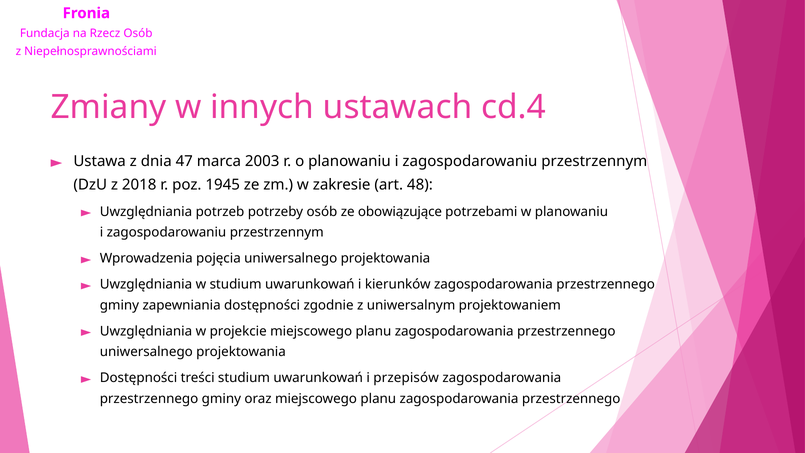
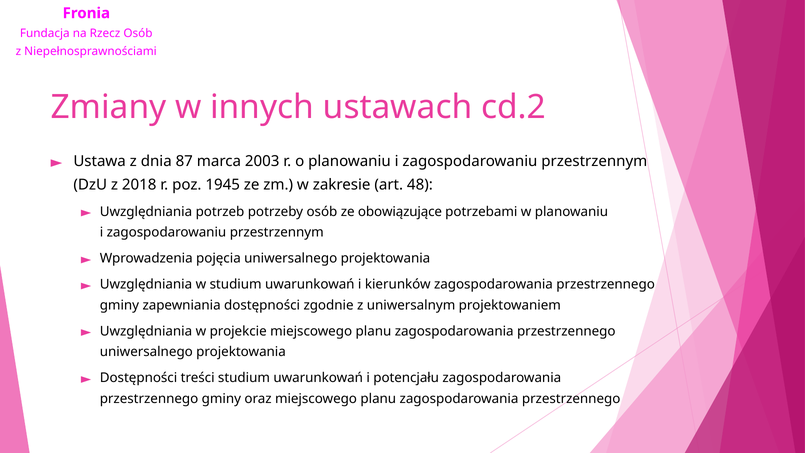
cd.4: cd.4 -> cd.2 (513, 107)
47: 47 -> 87 (184, 161)
przepisów: przepisów -> potencjału (406, 378)
